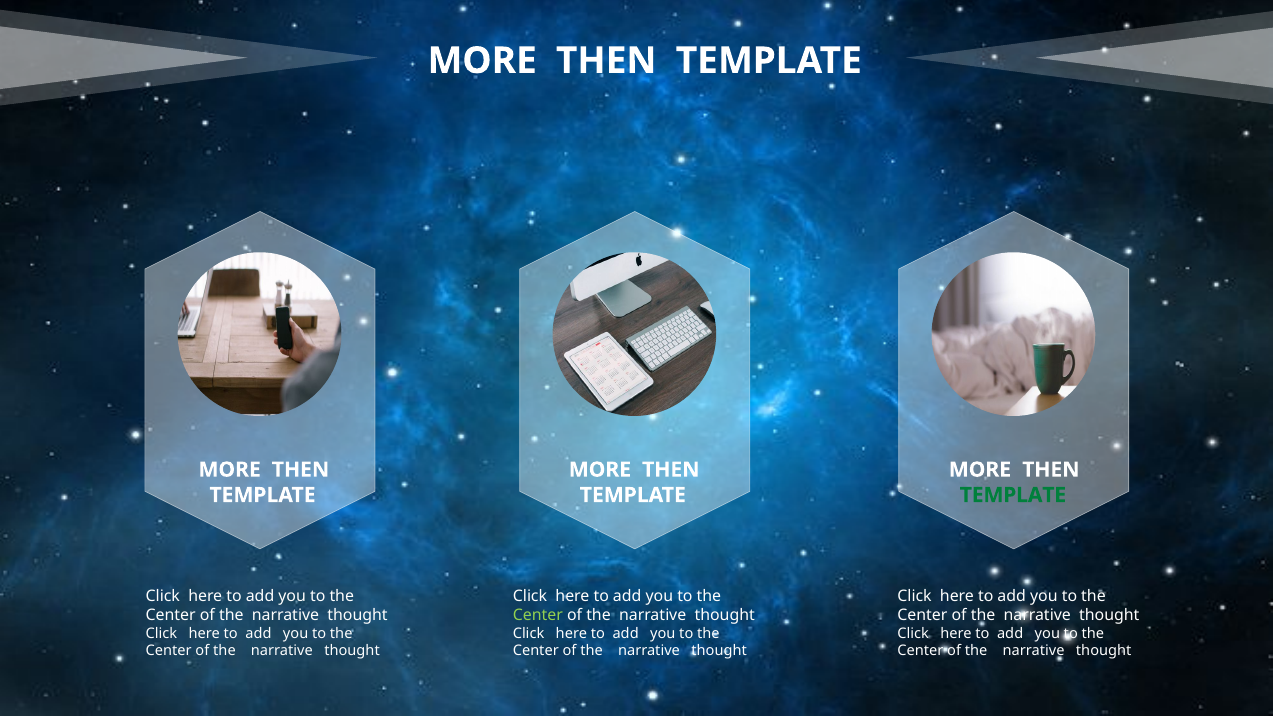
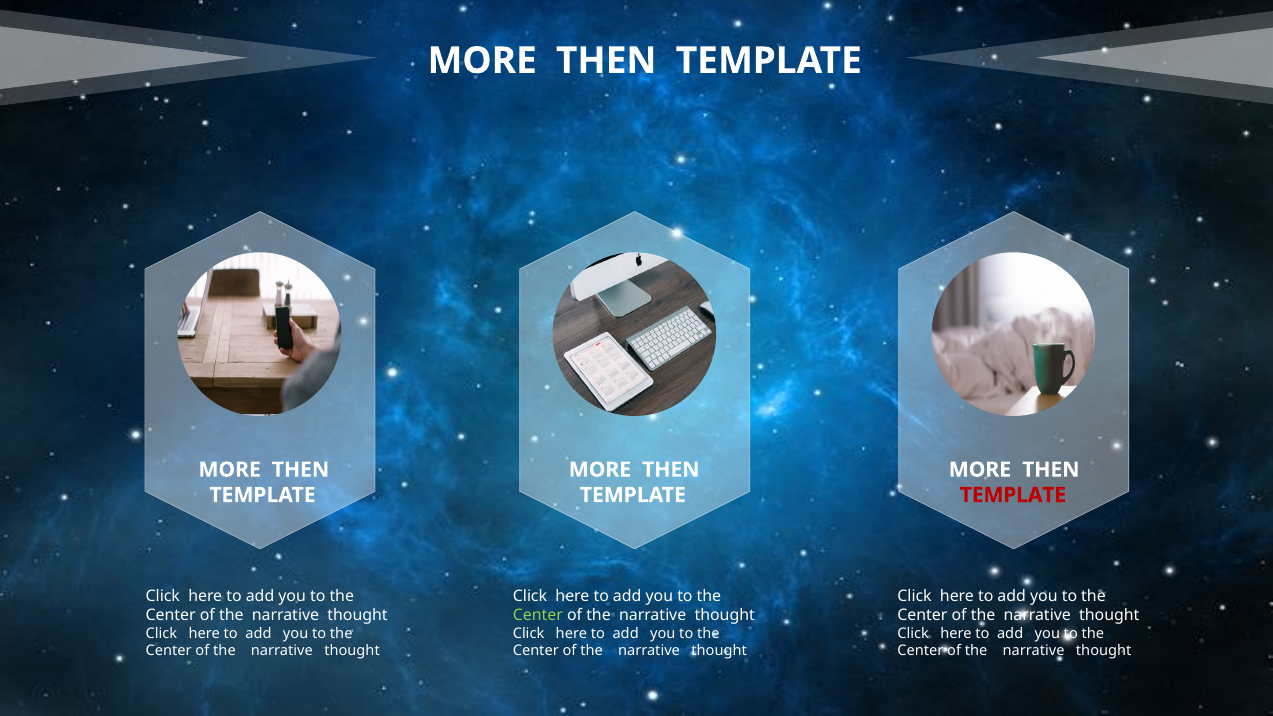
TEMPLATE colour: green -> red (1013, 495)
